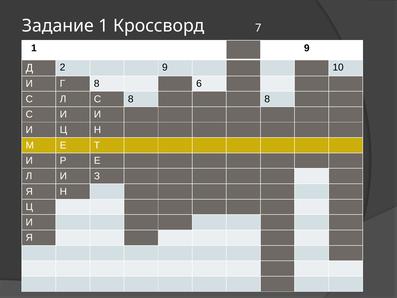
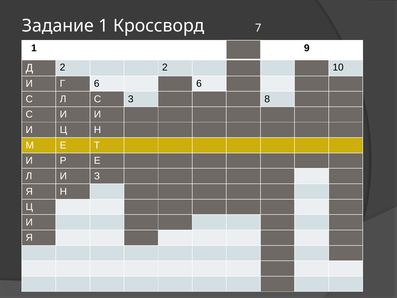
2 9: 9 -> 2 (165, 67)
Г 8: 8 -> 6 (97, 84)
С 8: 8 -> 3 (131, 99)
